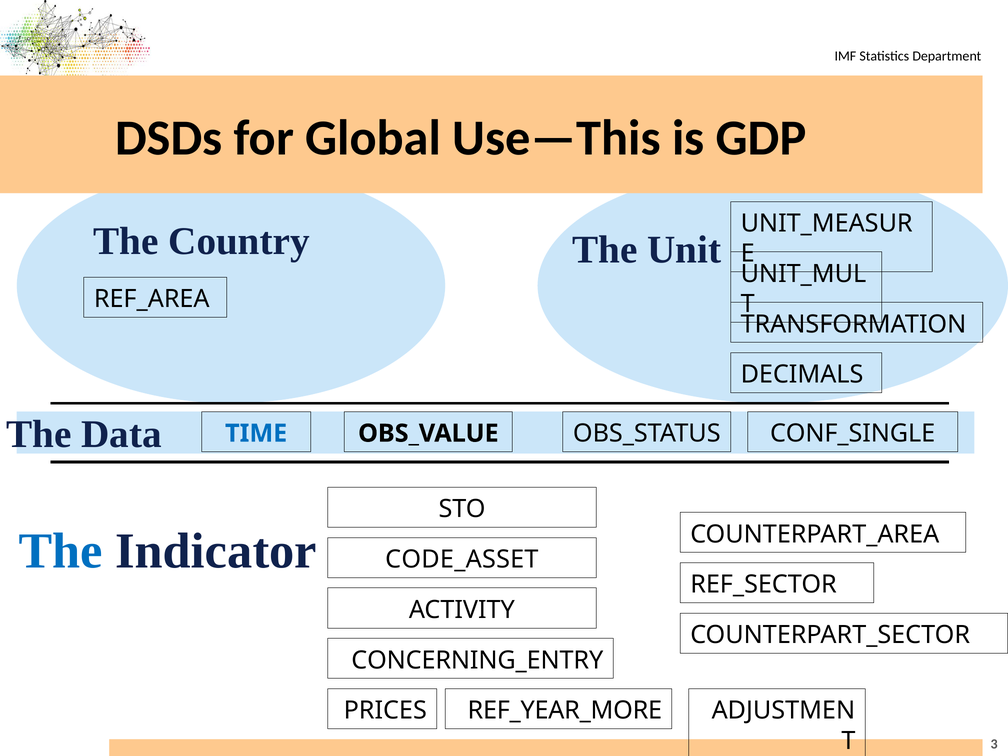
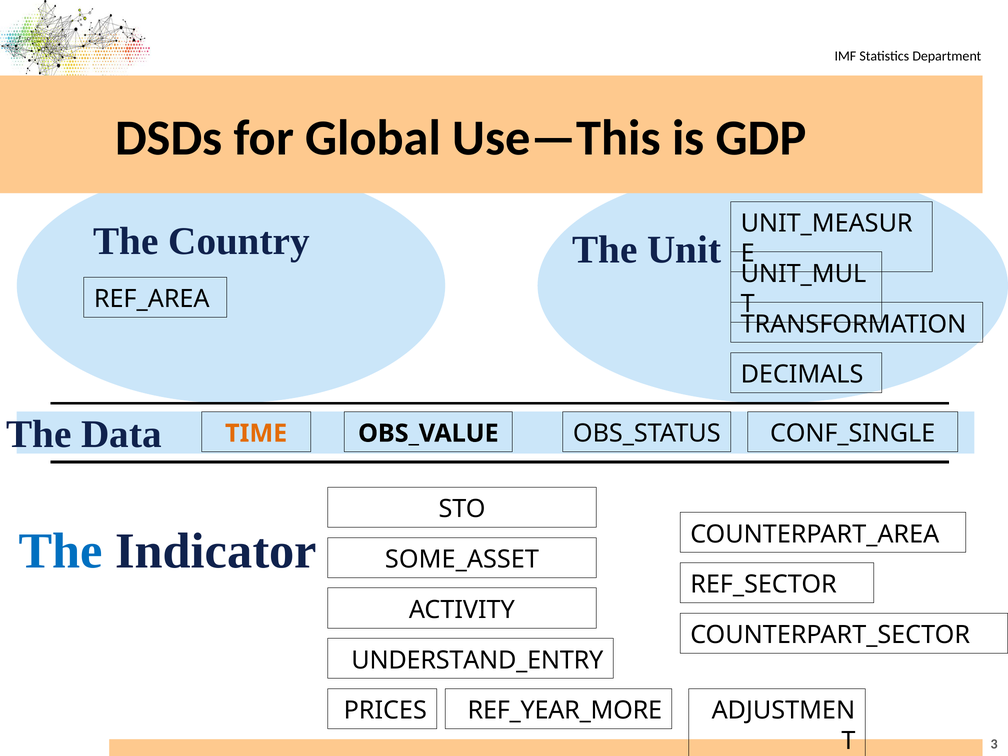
TIME colour: blue -> orange (256, 433)
CODE_ASSET: CODE_ASSET -> SOME_ASSET (462, 559)
CONCERNING_ENTRY: CONCERNING_ENTRY -> UNDERSTAND_ENTRY (477, 660)
